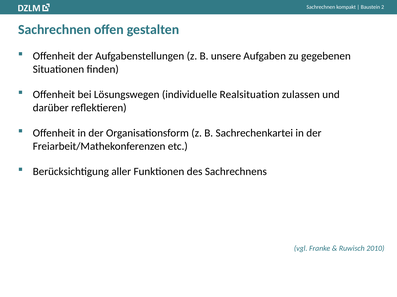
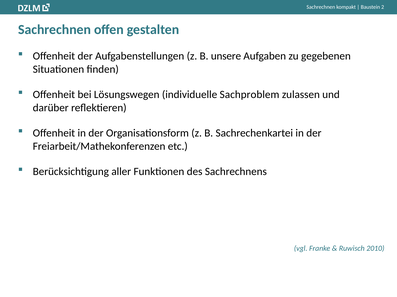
Realsituation: Realsituation -> Sachproblem (250, 95)
